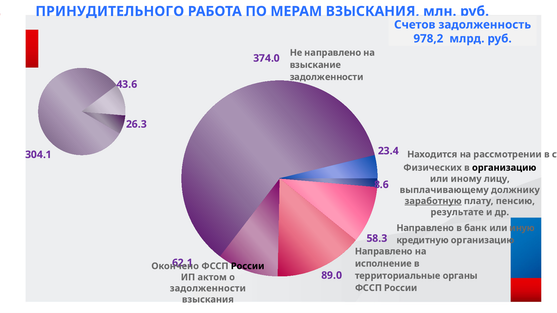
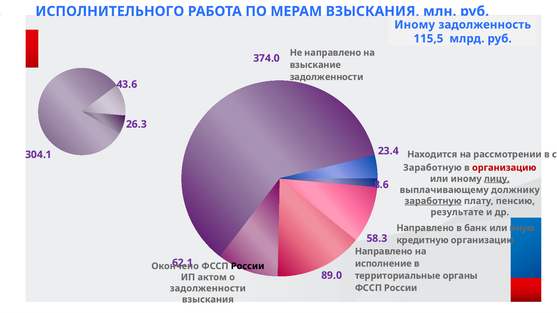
ПРИНУДИТЕЛЬНОГО: ПРИНУДИТЕЛЬНОГО -> ИСПОЛНИТЕЛЬНОГО (110, 11)
Счетов: Счетов -> Иному (415, 25)
978,2: 978,2 -> 115,5 (428, 39)
Физических: Физических -> Заработную (432, 168)
организацию colour: black -> red (504, 168)
лицу underline: none -> present (497, 179)
